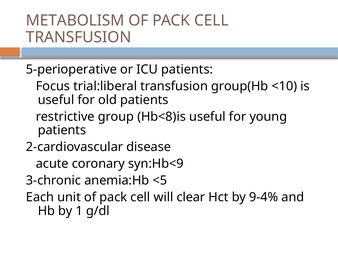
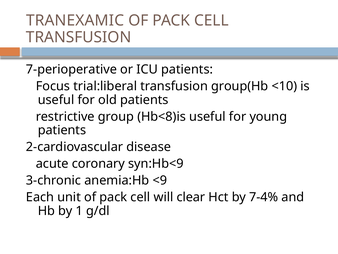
METABOLISM: METABOLISM -> TRANEXAMIC (75, 20)
5-perioperative: 5-perioperative -> 7-perioperative (71, 69)
<5: <5 -> <9 (160, 180)
9-4%: 9-4% -> 7-4% (264, 197)
